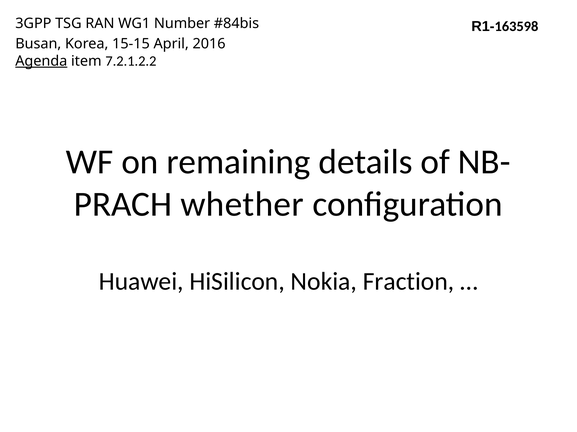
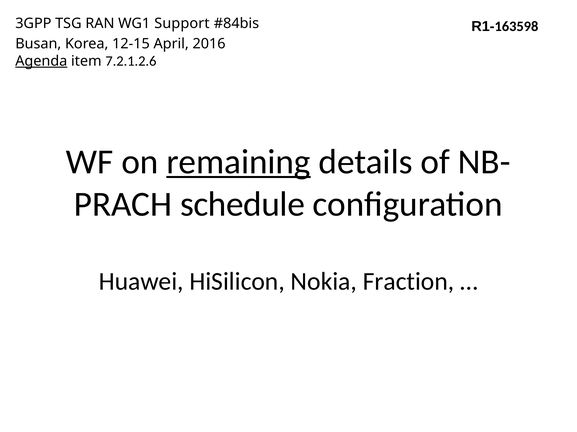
Number: Number -> Support (182, 24)
15-15: 15-15 -> 12-15 (131, 44)
7.2.1.2.2: 7.2.1.2.2 -> 7.2.1.2.6 (131, 61)
remaining underline: none -> present (238, 162)
whether: whether -> schedule (242, 204)
